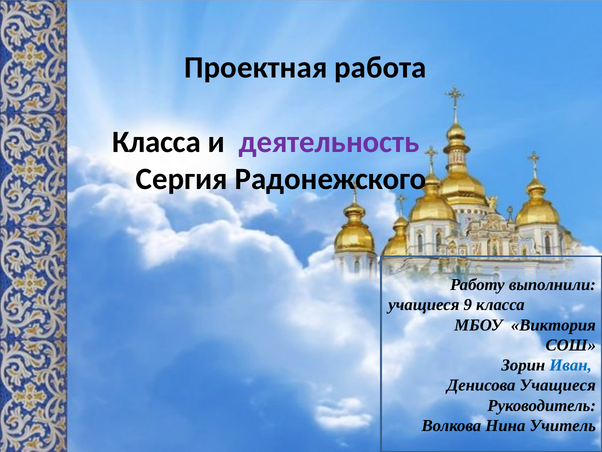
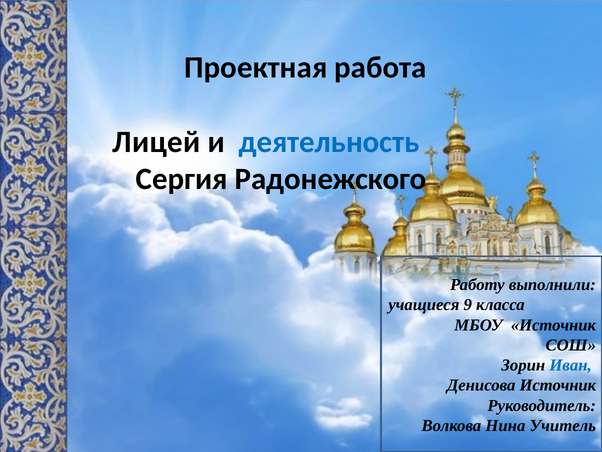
Класса: Класса -> Лицей (156, 142)
деятельность colour: purple -> blue (329, 142)
МБОУ Виктория: Виктория -> Источник (553, 325)
Денисова Учащиеся: Учащиеся -> Источник (558, 385)
